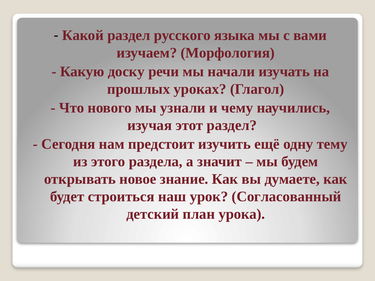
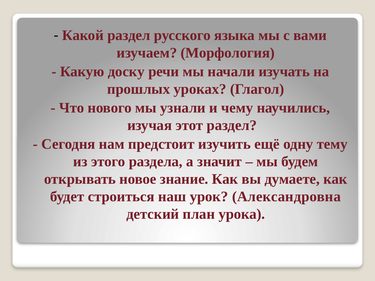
Согласованный: Согласованный -> Александровна (286, 197)
